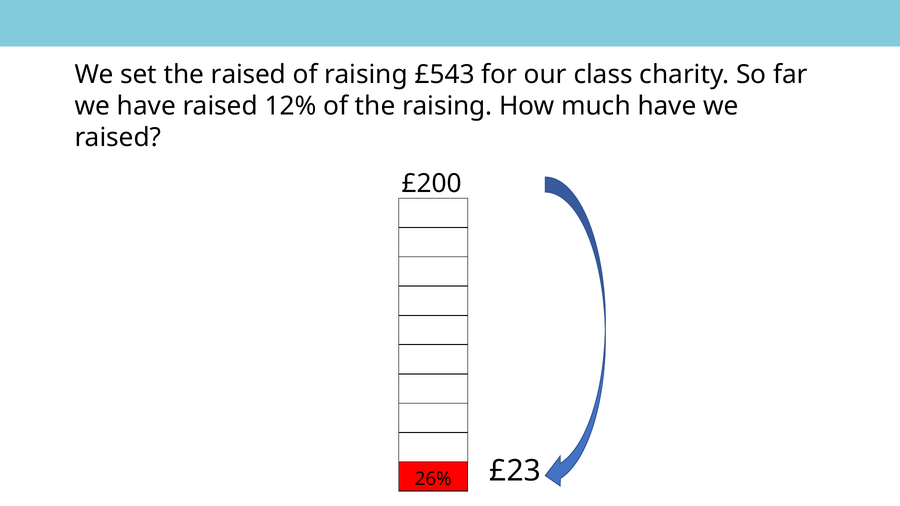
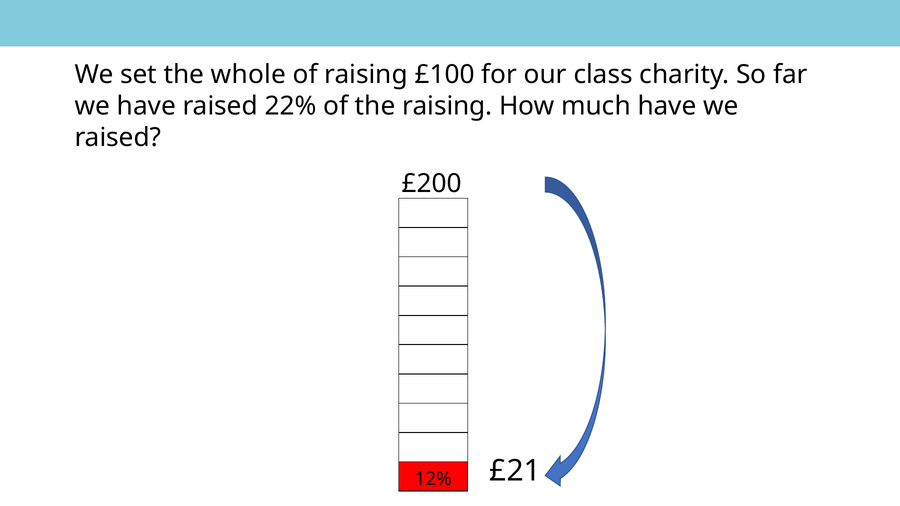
the raised: raised -> whole (248, 75)
£543: £543 -> £100 (445, 75)
12%: 12% -> 22% (291, 106)
£23: £23 -> £21 (515, 471)
26%: 26% -> 12% (433, 479)
